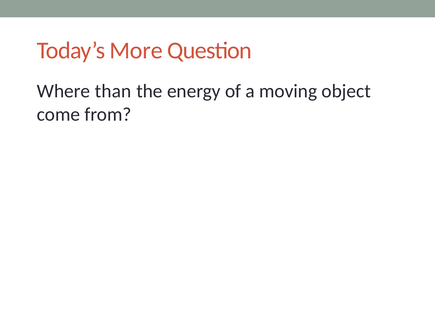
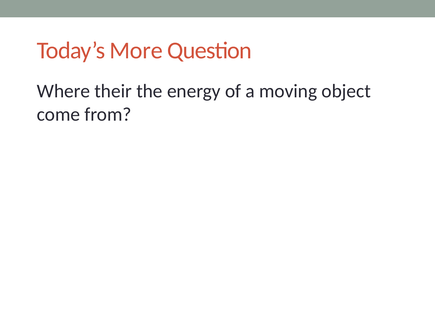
than: than -> their (113, 91)
